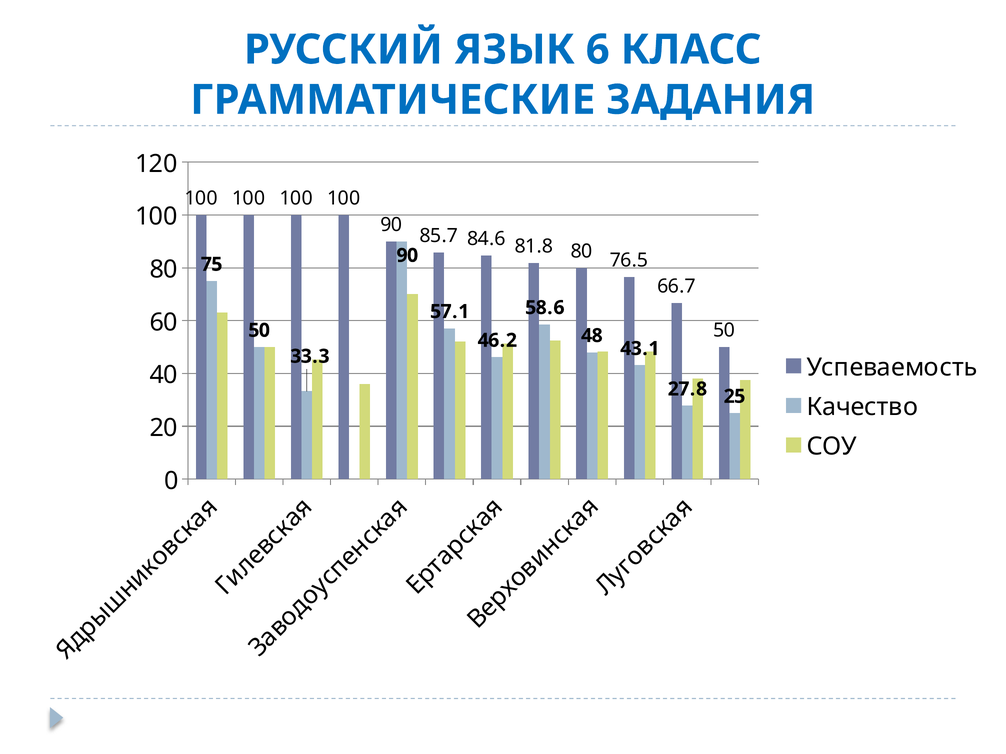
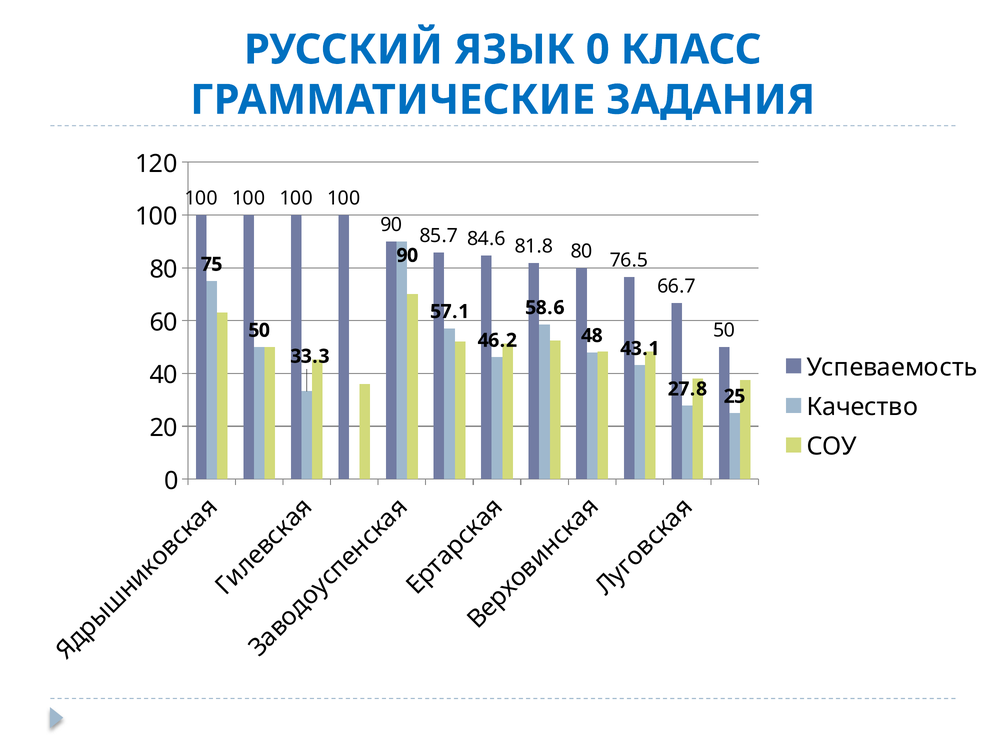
ЯЗЫК 6: 6 -> 0 (598, 50)
